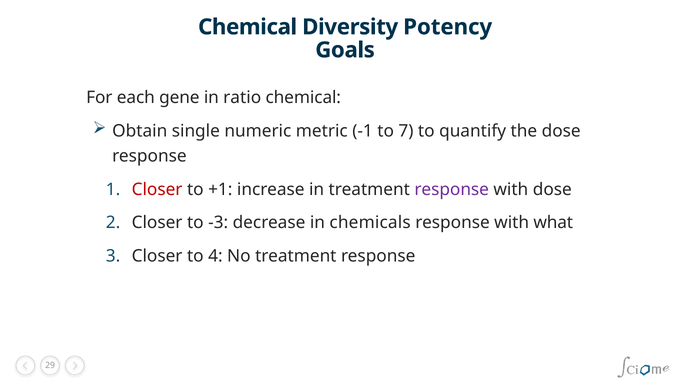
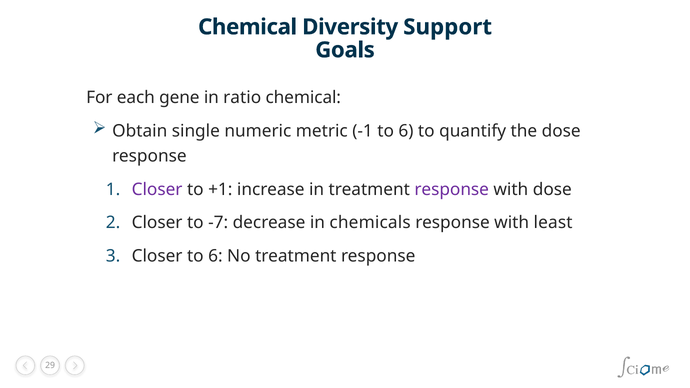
Potency: Potency -> Support (448, 27)
-1 to 7: 7 -> 6 (406, 131)
Closer colour: red -> purple (157, 189)
-3: -3 -> -7 (218, 223)
what: what -> least (553, 223)
Closer to 4: 4 -> 6 (215, 256)
